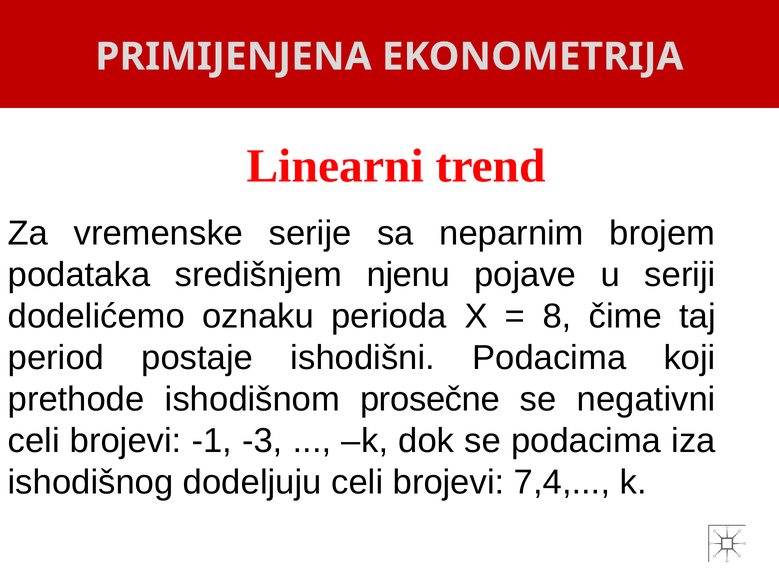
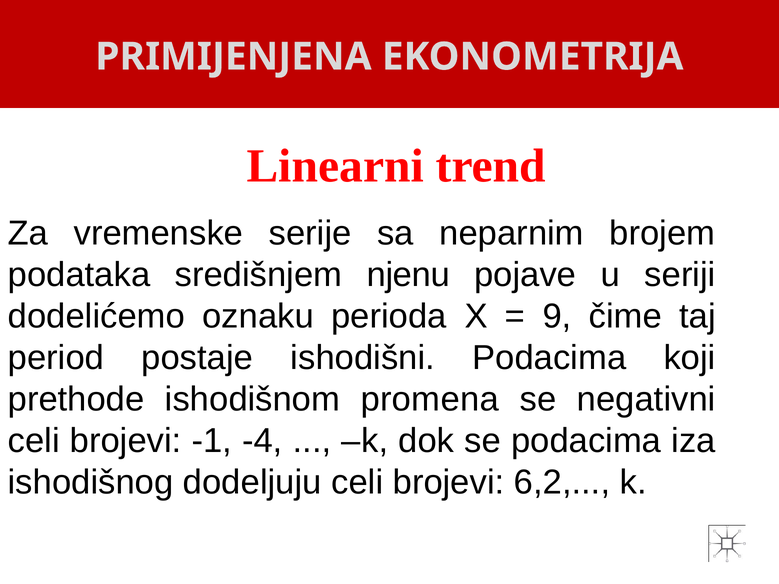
8: 8 -> 9 (557, 316)
prosečne: prosečne -> promena (430, 400)
-3: -3 -> -4 (262, 441)
7,4: 7,4 -> 6,2 (562, 483)
